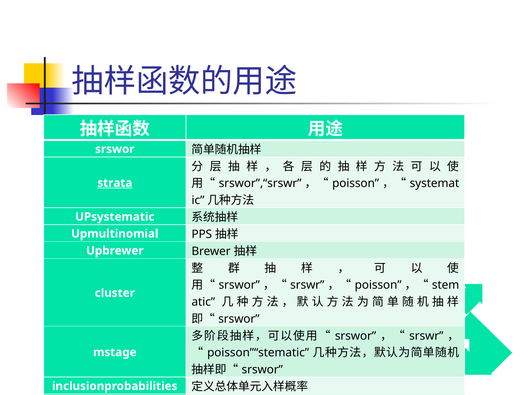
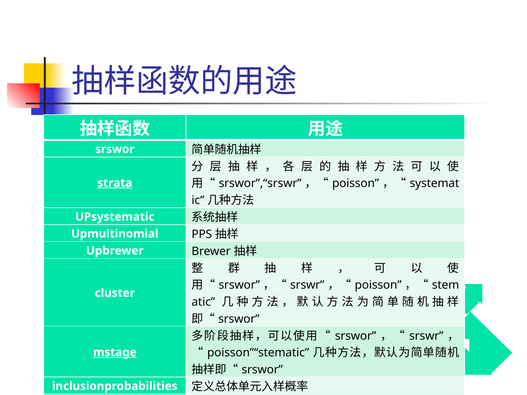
mstage underline: none -> present (115, 352)
